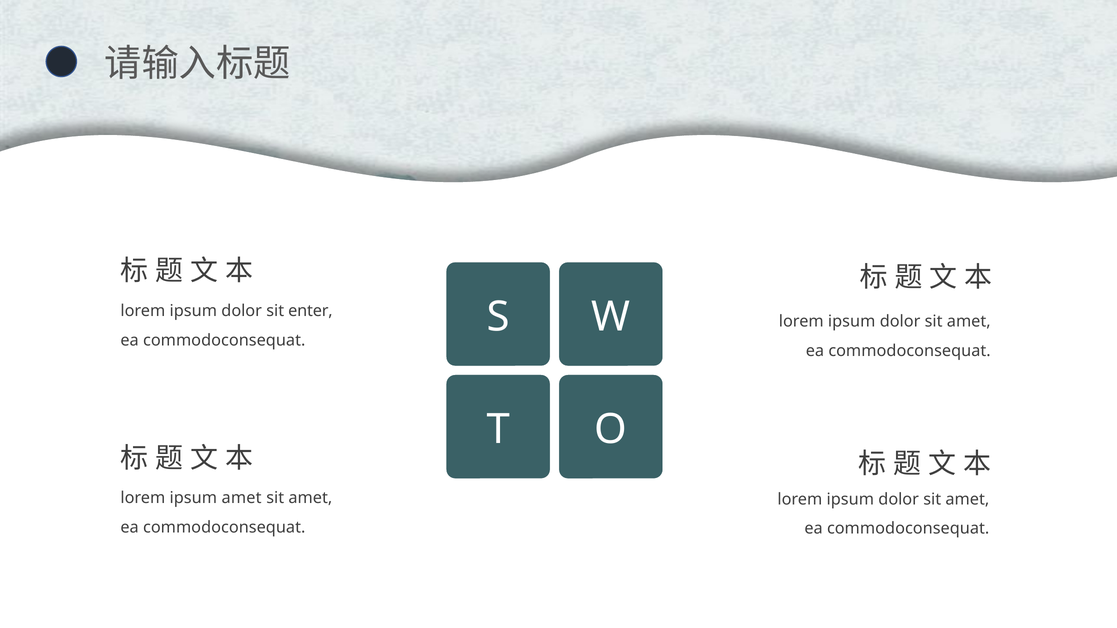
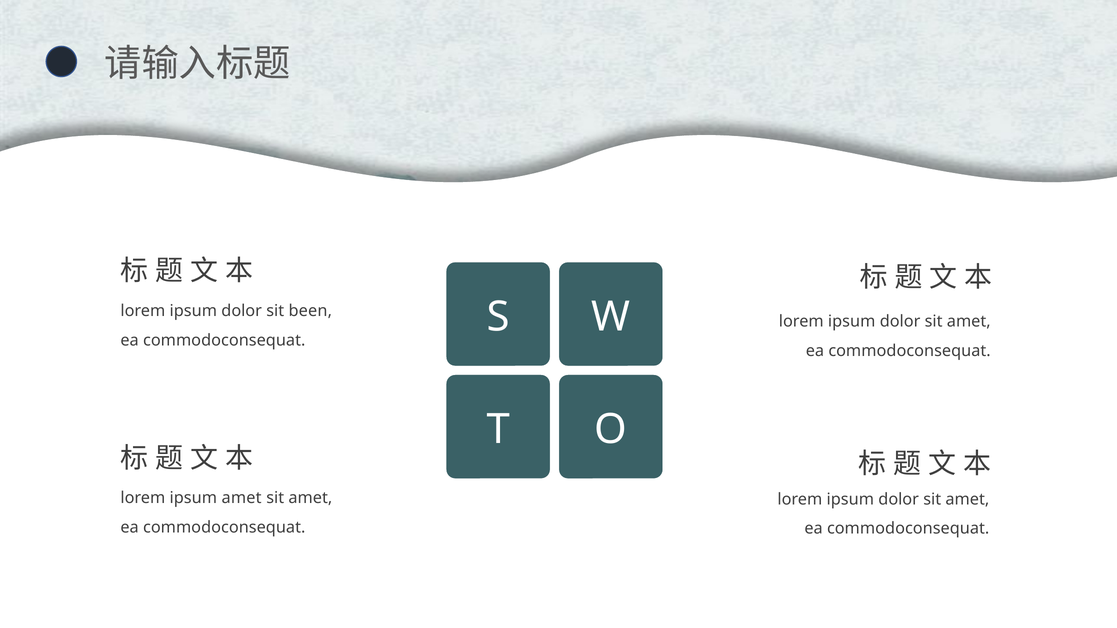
enter: enter -> been (310, 311)
